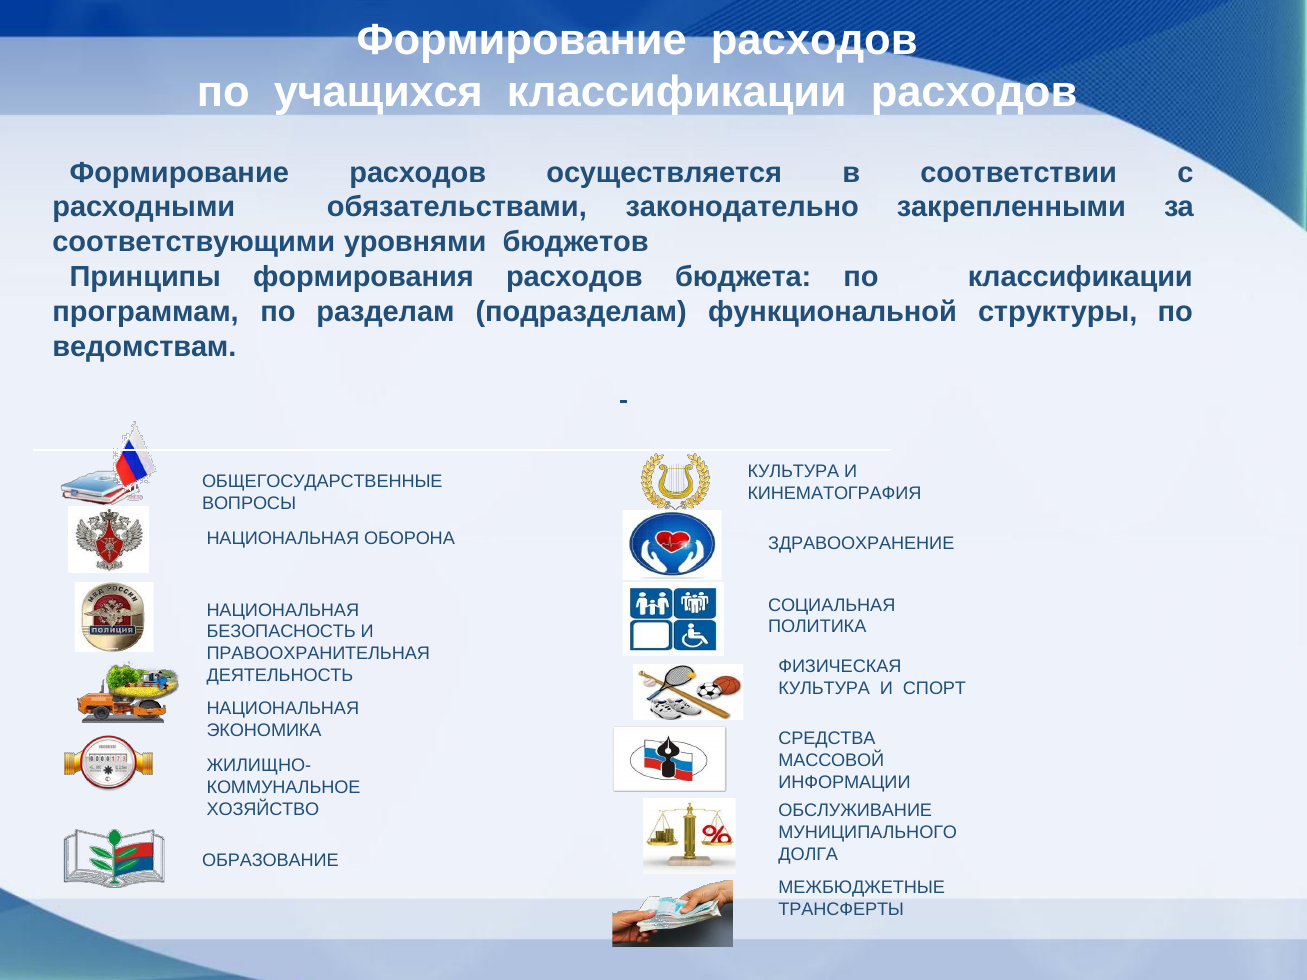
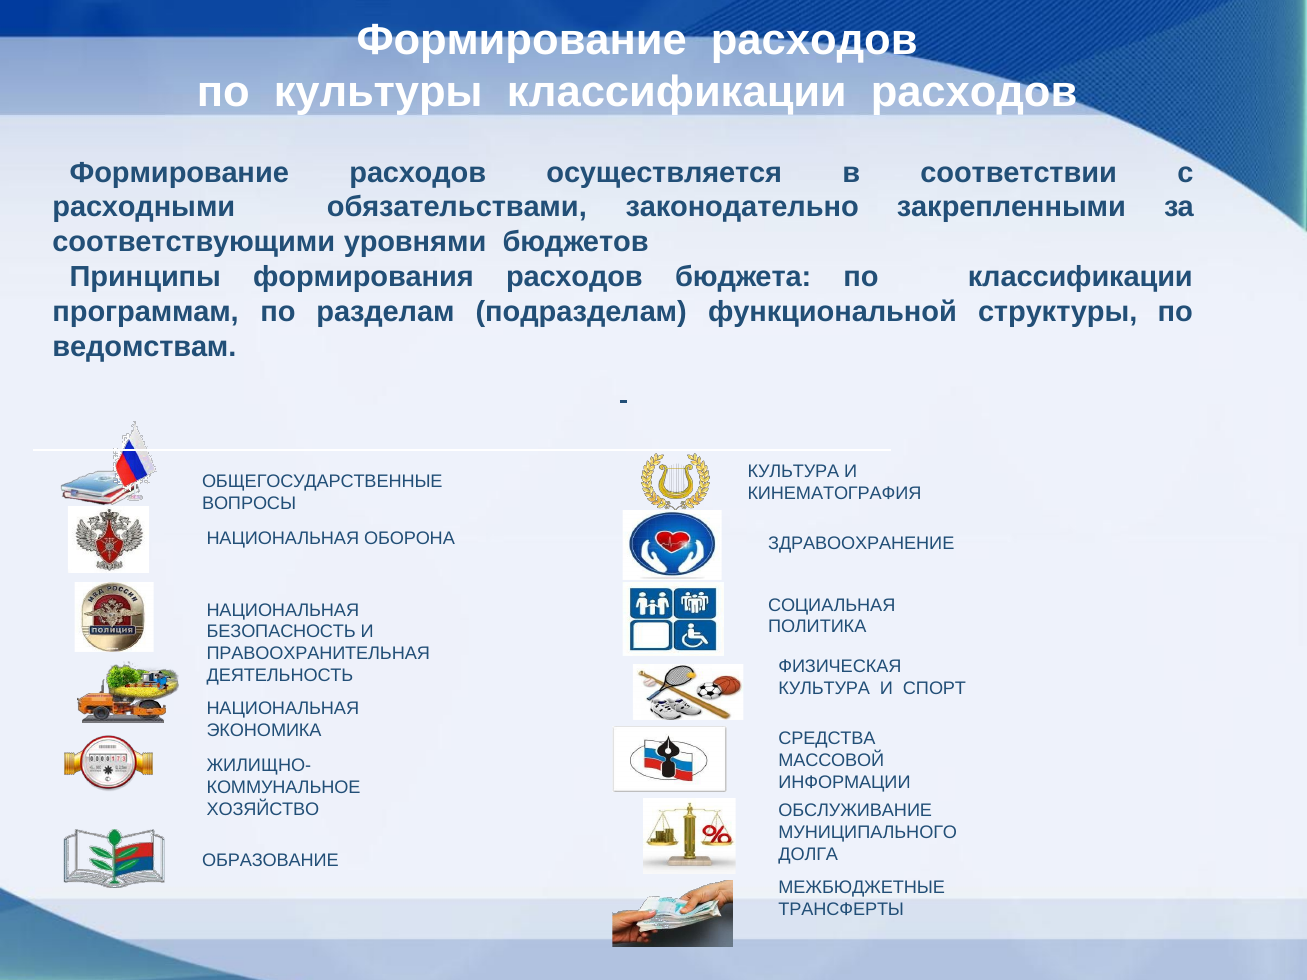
учащихся: учащихся -> культуры (378, 92)
